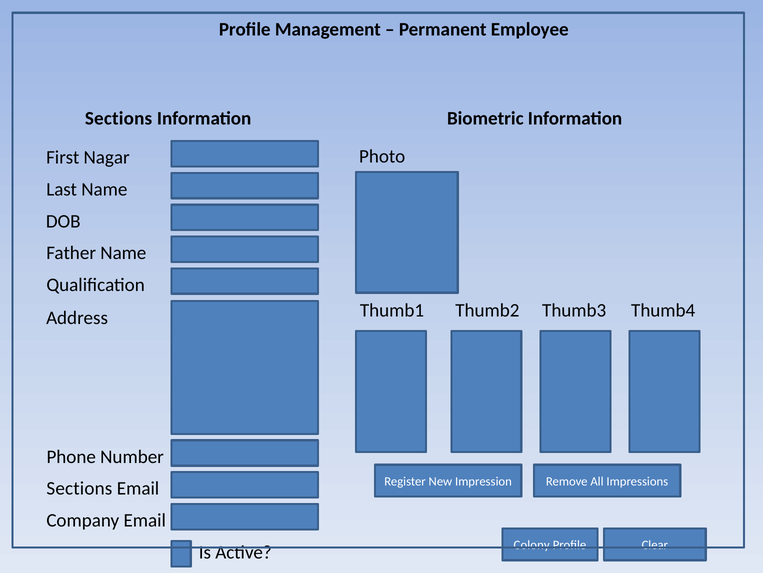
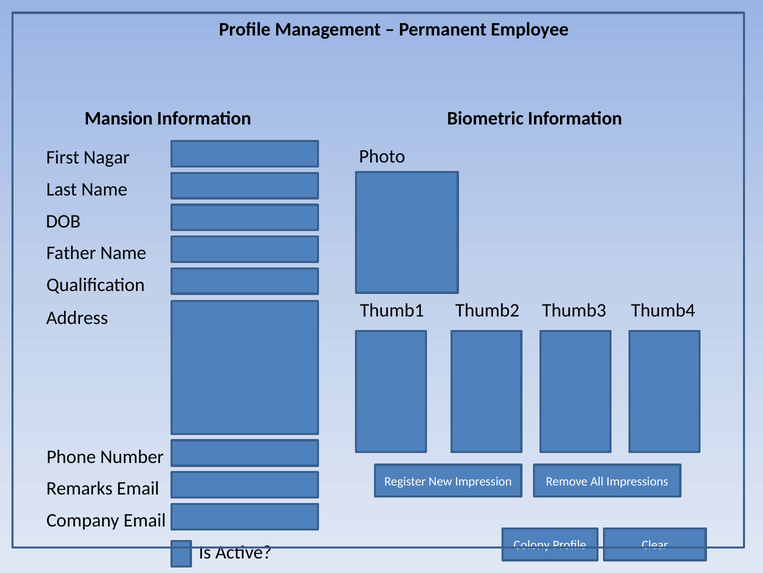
Sections: Sections -> Mansion (119, 118)
Sections: Sections -> Remarks (80, 488)
